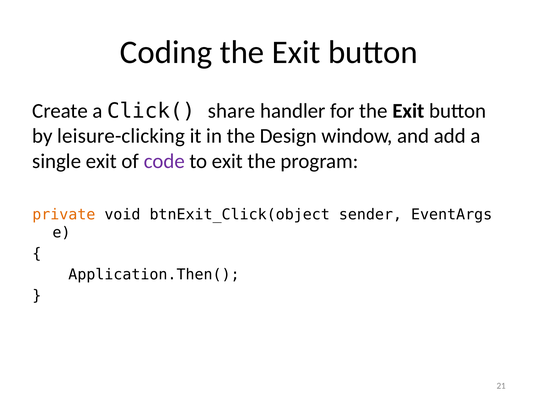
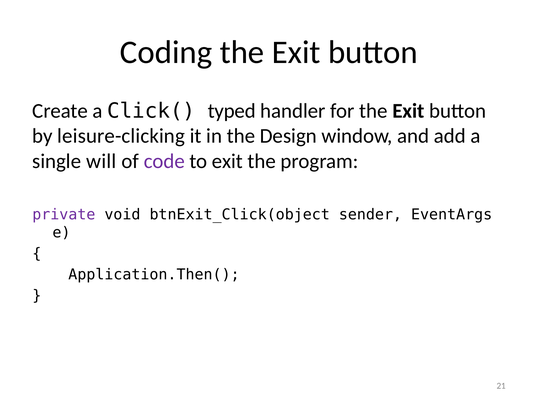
share: share -> typed (232, 111)
single exit: exit -> will (101, 161)
private colour: orange -> purple (64, 214)
